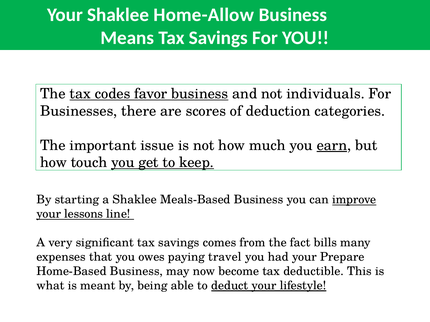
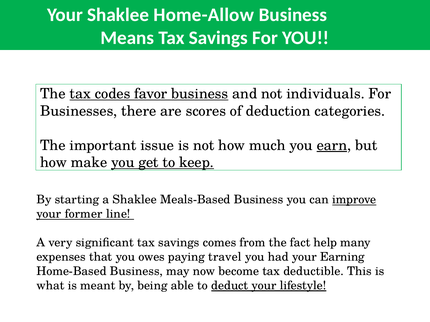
touch: touch -> make (89, 163)
lessons: lessons -> former (84, 214)
bills: bills -> help (325, 243)
Prepare: Prepare -> Earning (342, 257)
